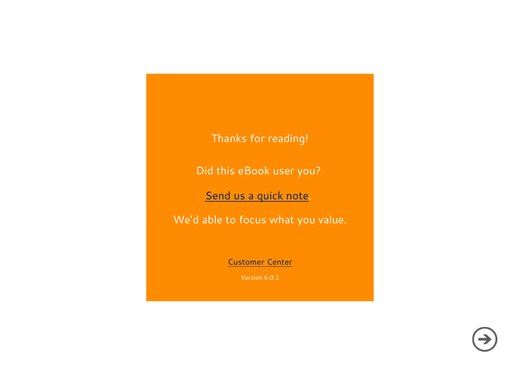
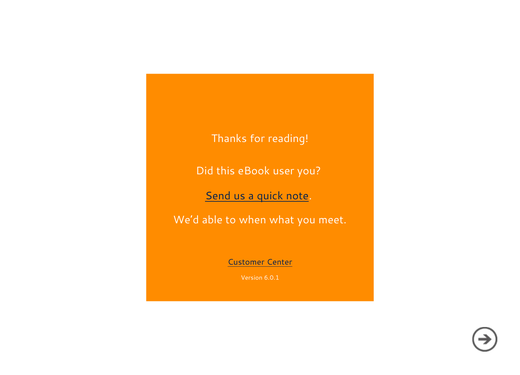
focus: focus -> when (253, 220)
value: value -> meet (333, 220)
